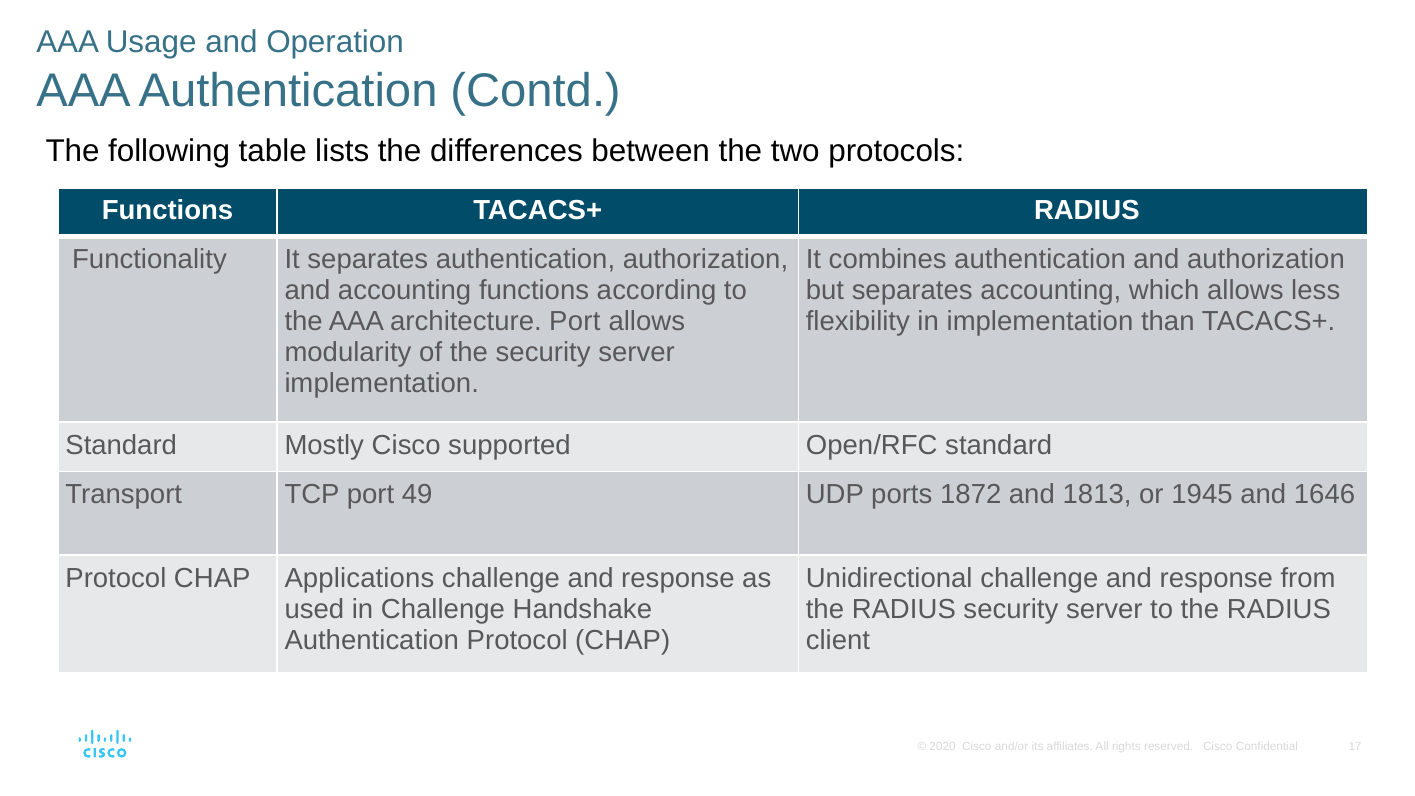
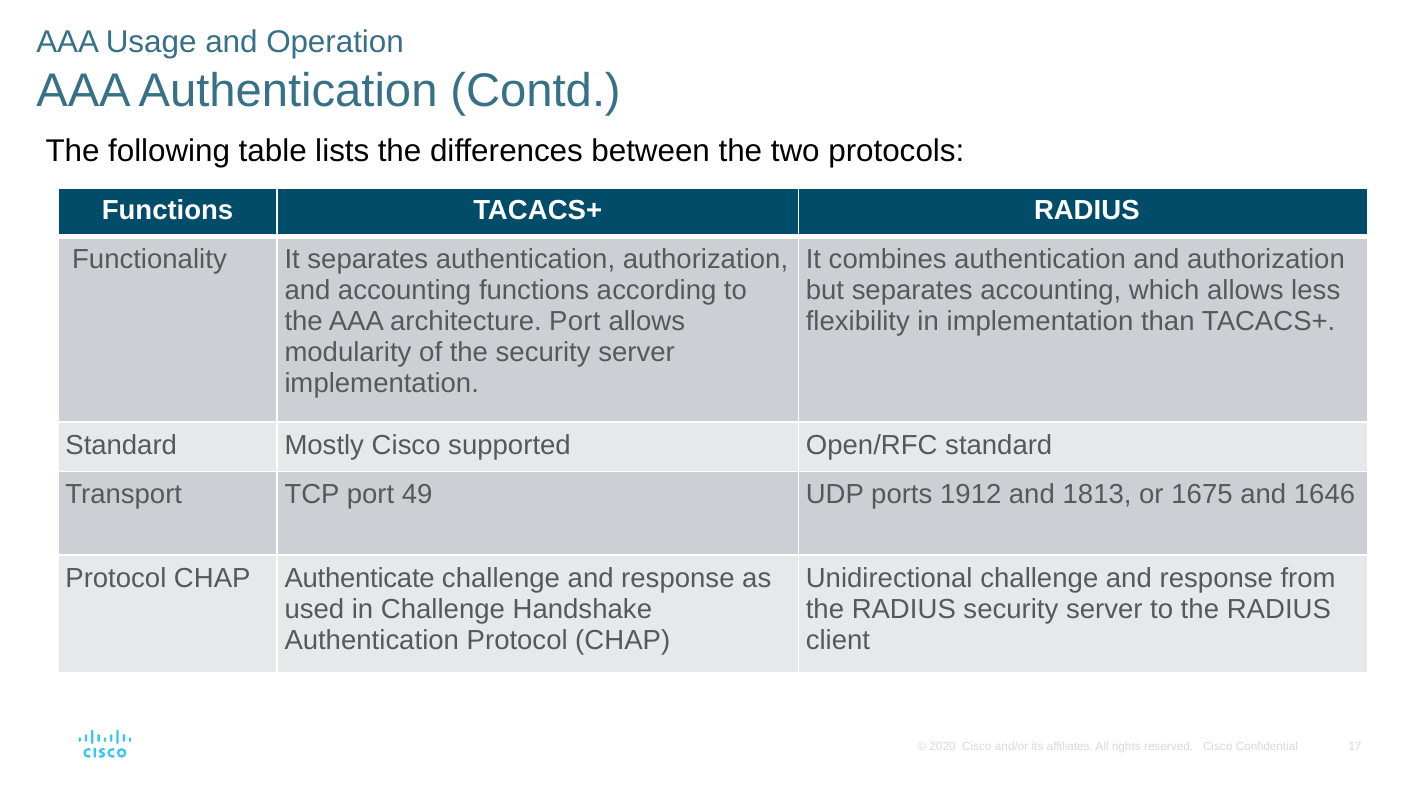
1872: 1872 -> 1912 (971, 495)
1945: 1945 -> 1675 (1202, 495)
Applications: Applications -> Authenticate (360, 578)
